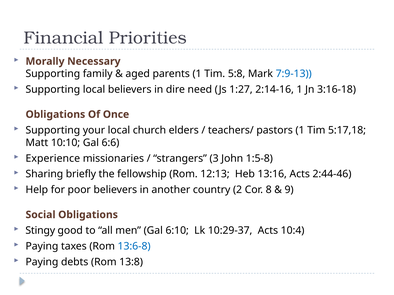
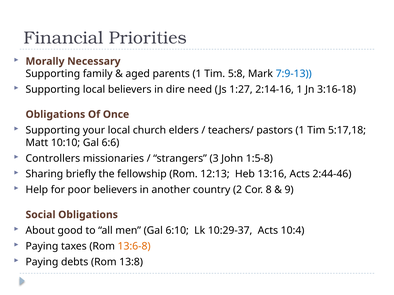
Experience: Experience -> Controllers (53, 159)
Stingy: Stingy -> About (40, 231)
13:6-8 colour: blue -> orange (134, 247)
